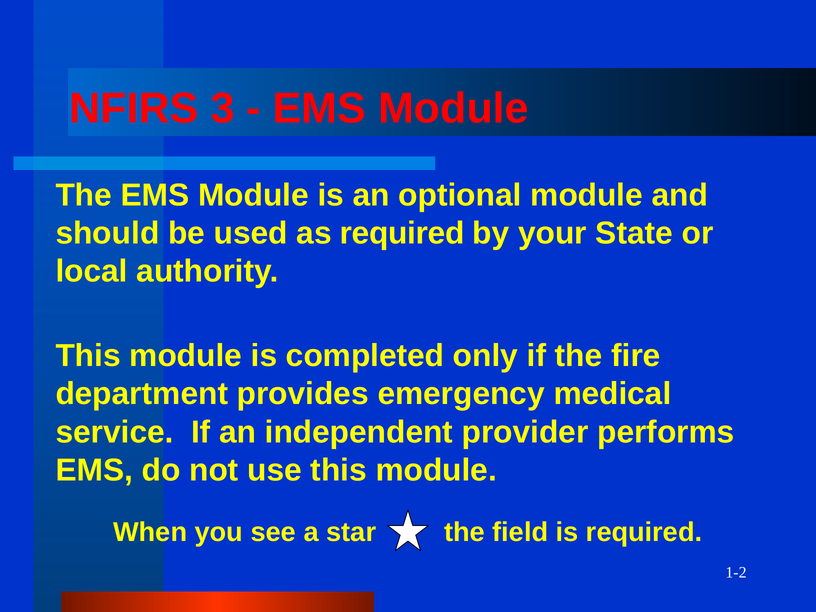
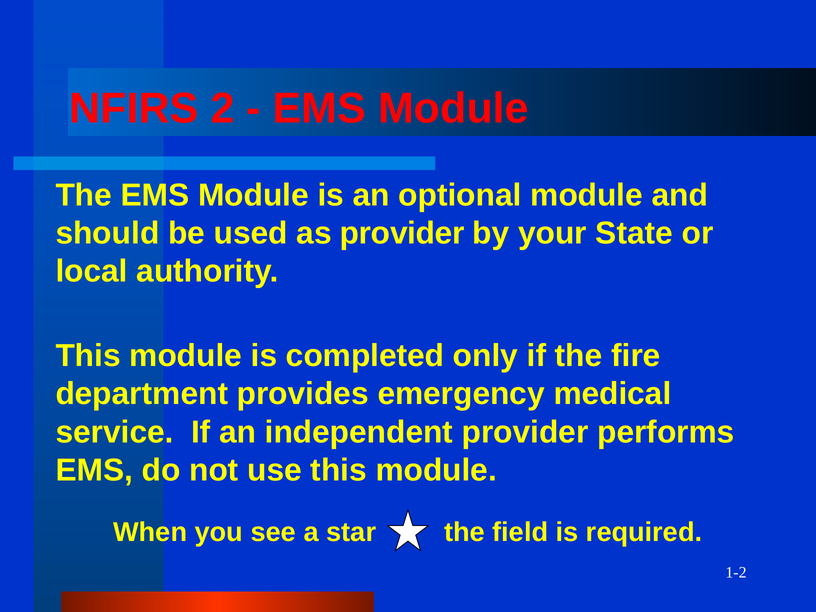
3: 3 -> 2 (223, 108)
as required: required -> provider (402, 233)
